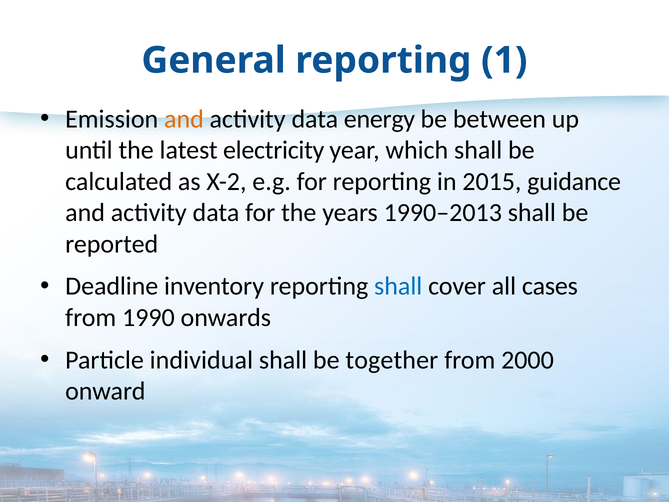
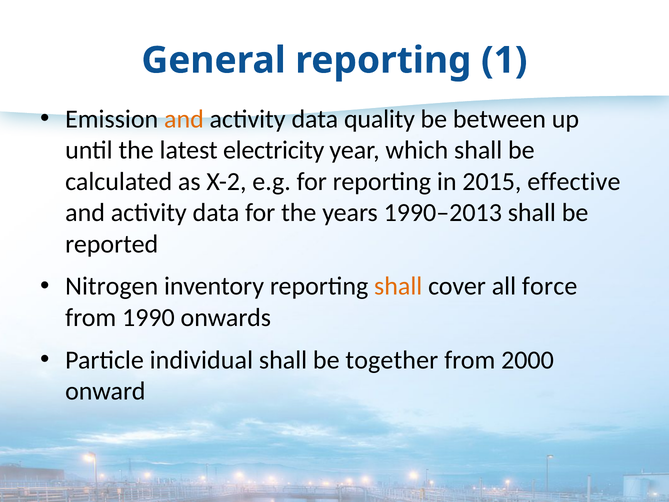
energy: energy -> quality (379, 119)
guidance: guidance -> effective (574, 181)
Deadline: Deadline -> Nitrogen (112, 286)
shall colour: blue -> orange (398, 286)
cases: cases -> force (550, 286)
